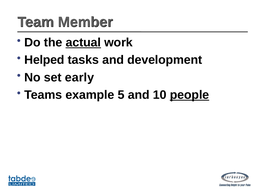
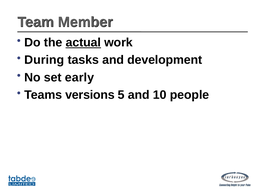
Helped: Helped -> During (44, 60)
example: example -> versions (90, 95)
people underline: present -> none (190, 95)
